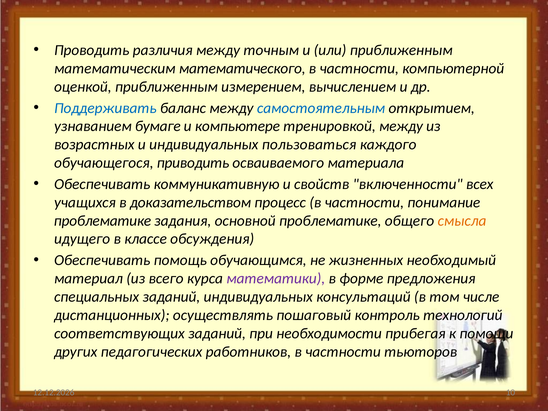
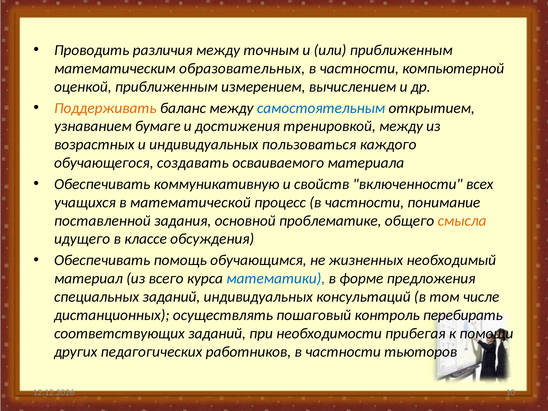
математического: математического -> образовательных (242, 68)
Поддерживать colour: blue -> orange (105, 108)
компьютере: компьютере -> достижения (237, 126)
приводить: приводить -> создавать (193, 163)
доказательством: доказательством -> математической (190, 202)
проблематике: проблематике -> поставленной (102, 221)
математики colour: purple -> blue (276, 279)
технологий: технологий -> перебирать (463, 315)
